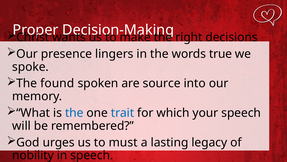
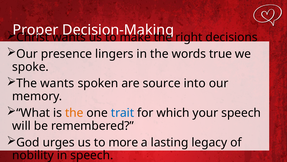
The found: found -> wants (57, 83)
the colour: blue -> orange (74, 113)
must: must -> more (123, 142)
